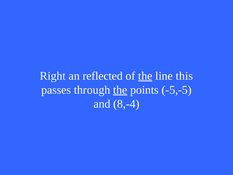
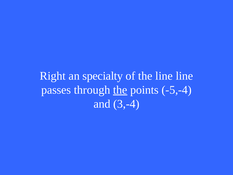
reflected: reflected -> specialty (103, 76)
the underline: present -> none (145, 76)
line this: this -> line (184, 76)
-5,-5: -5,-5 -> -5,-4 (177, 90)
8,-4: 8,-4 -> 3,-4 (126, 104)
